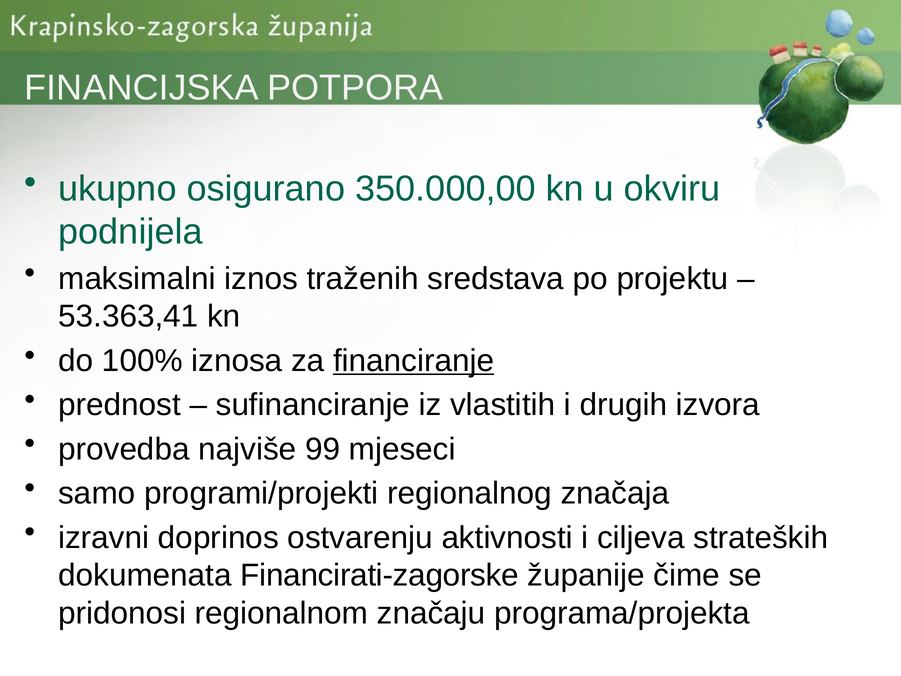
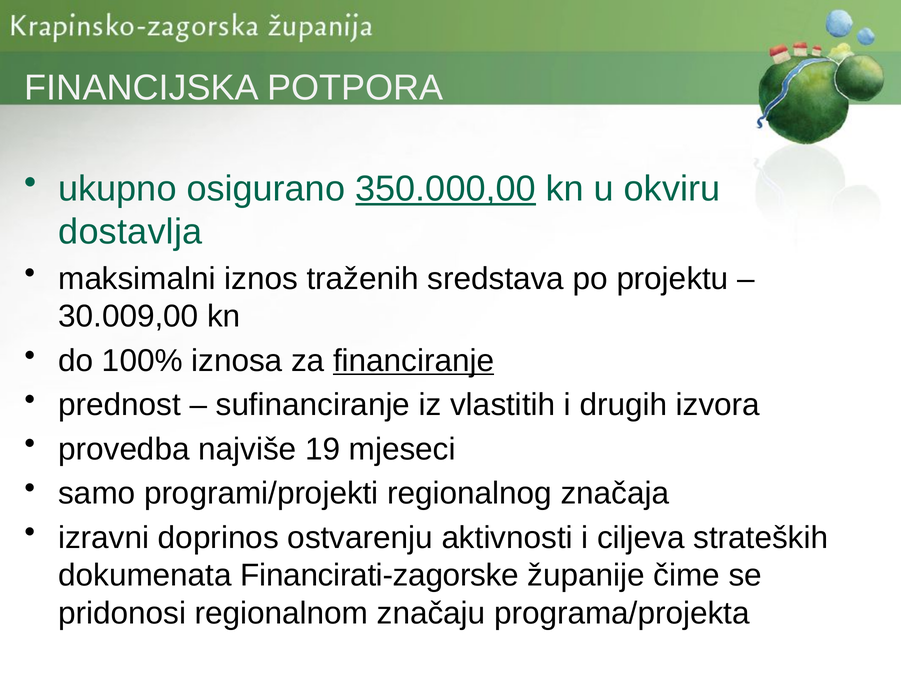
350.000,00 underline: none -> present (446, 189)
podnijela: podnijela -> dostavlja (130, 232)
53.363,41: 53.363,41 -> 30.009,00 (128, 317)
99: 99 -> 19 (323, 449)
